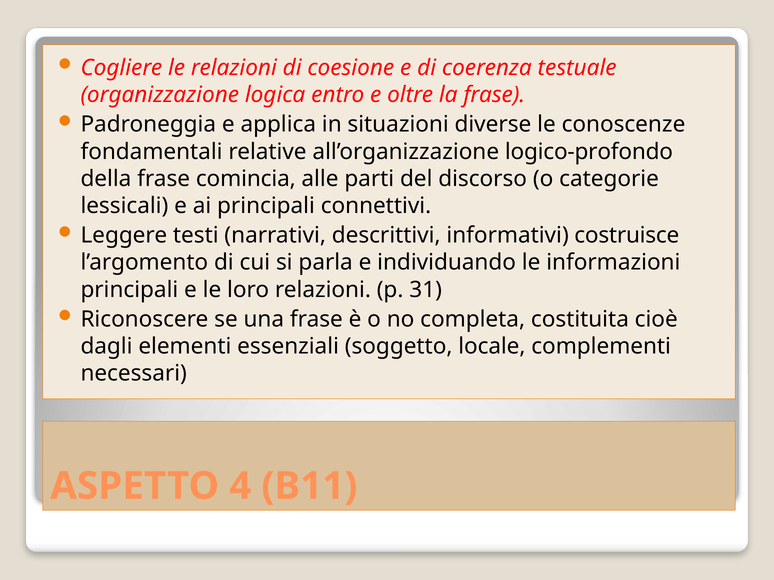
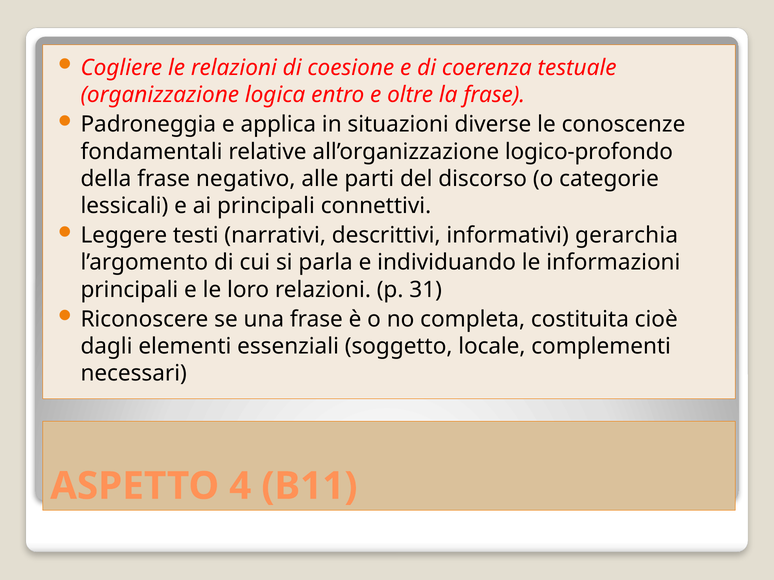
comincia: comincia -> negativo (246, 179)
costruisce: costruisce -> gerarchia (627, 236)
